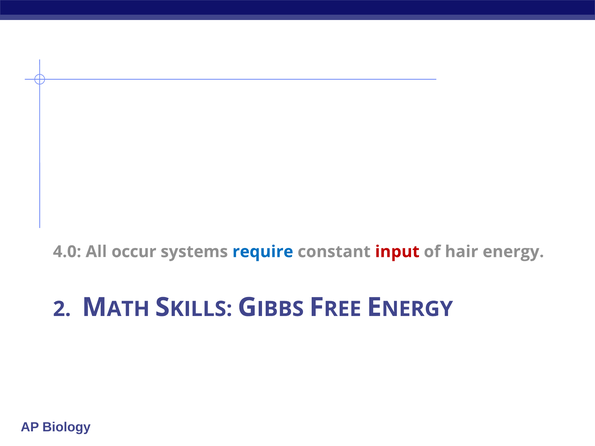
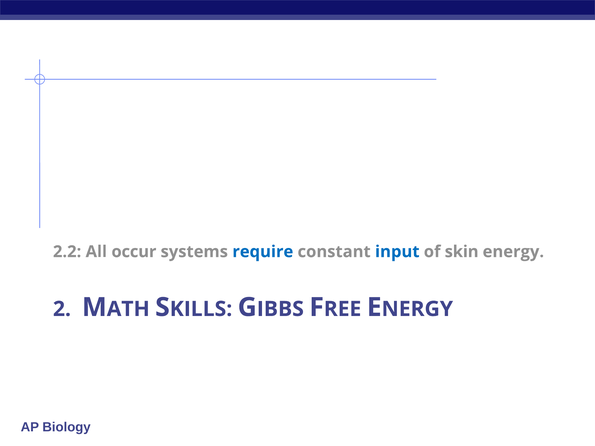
4.0: 4.0 -> 2.2 (67, 252)
input colour: red -> blue (397, 252)
hair: hair -> skin (462, 252)
